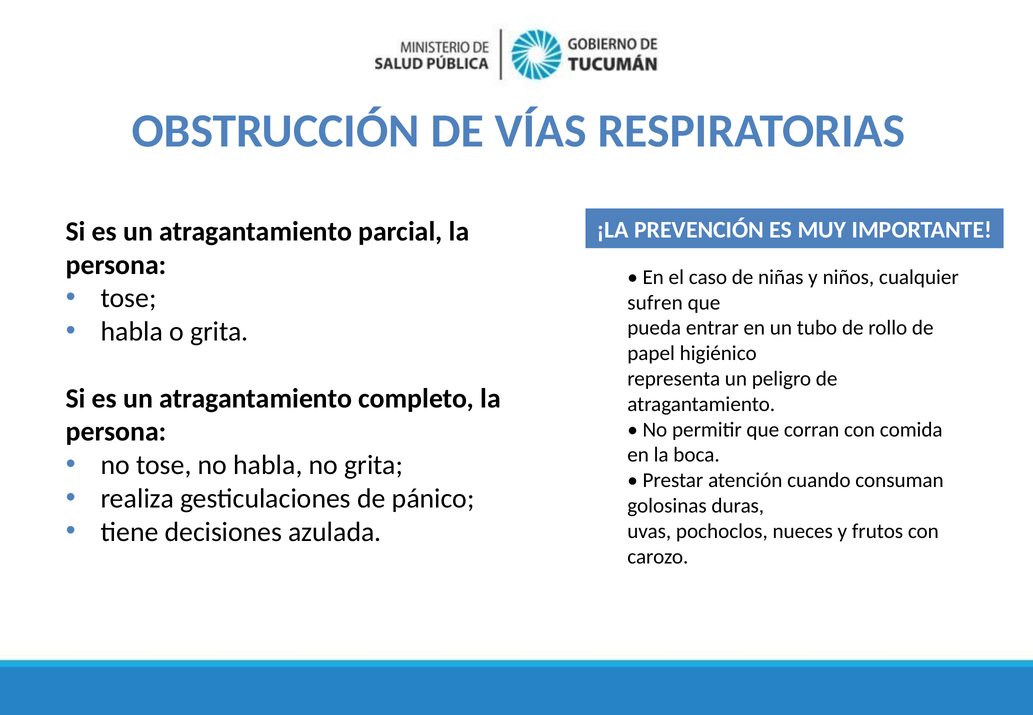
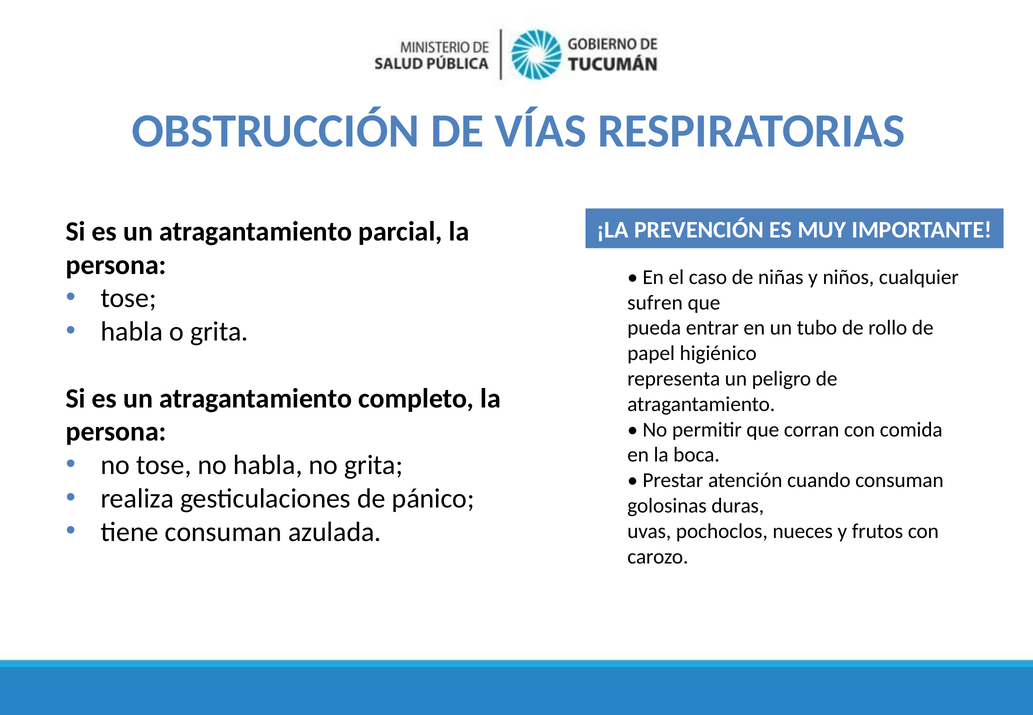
tiene decisiones: decisiones -> consuman (223, 532)
